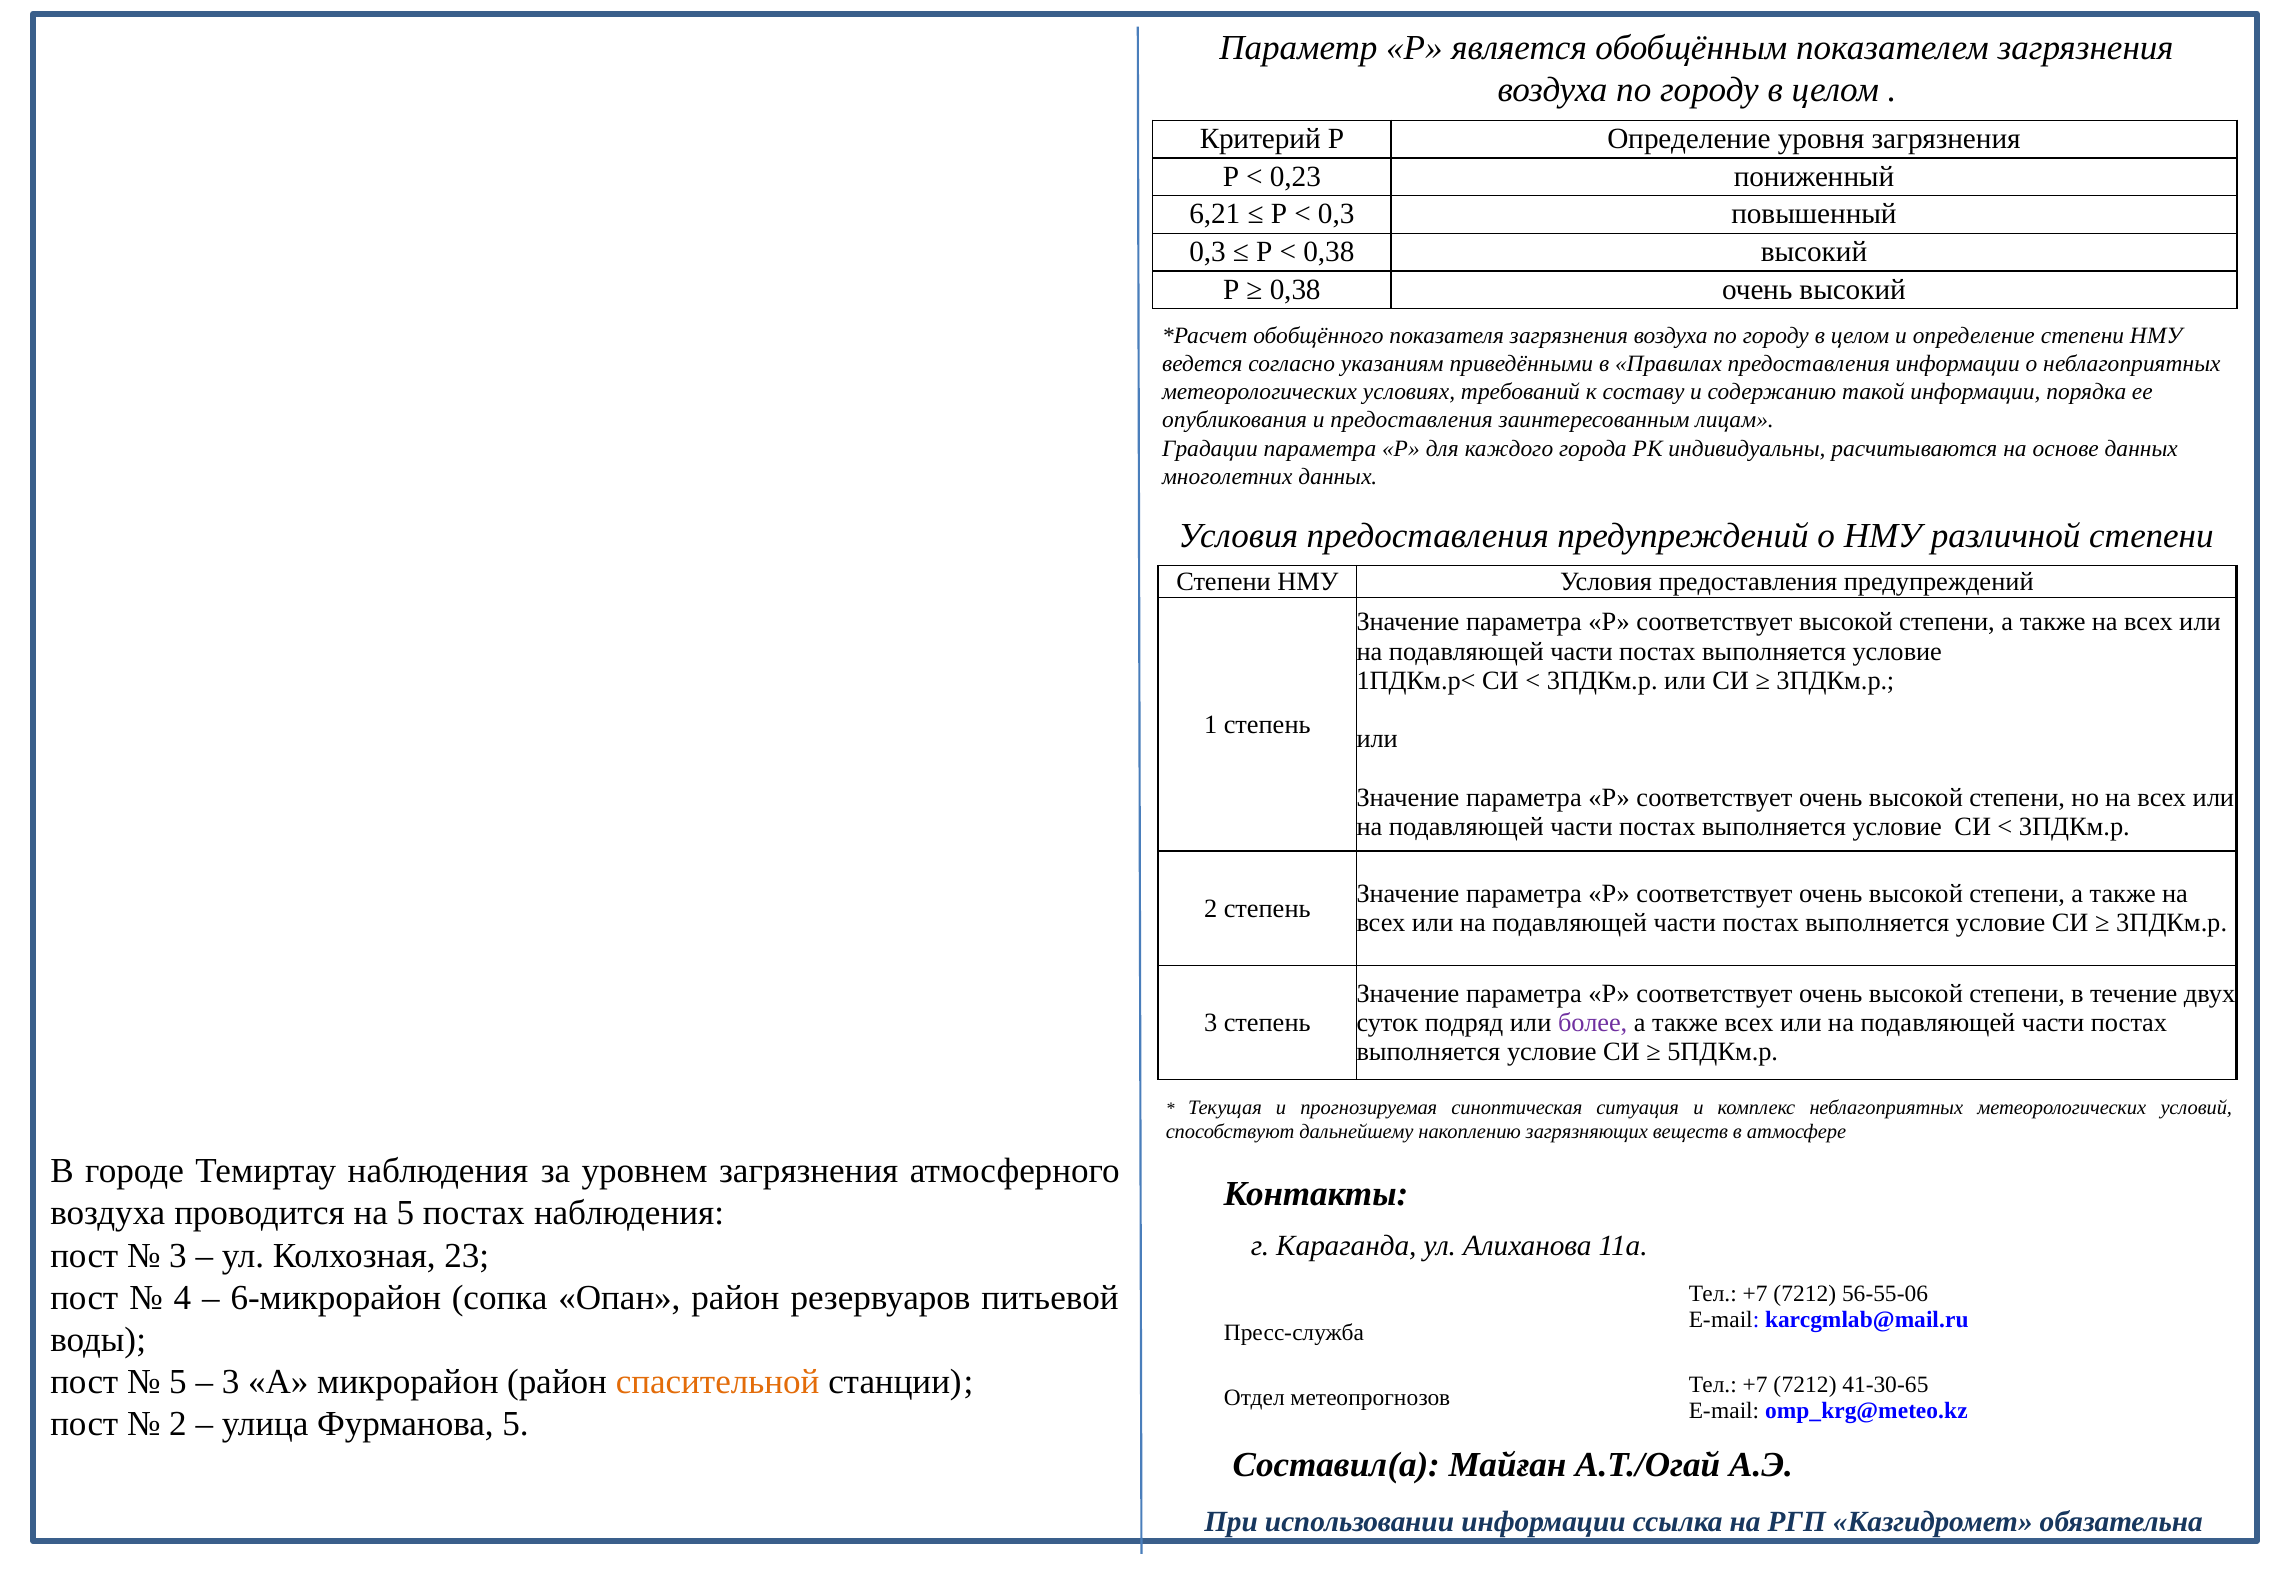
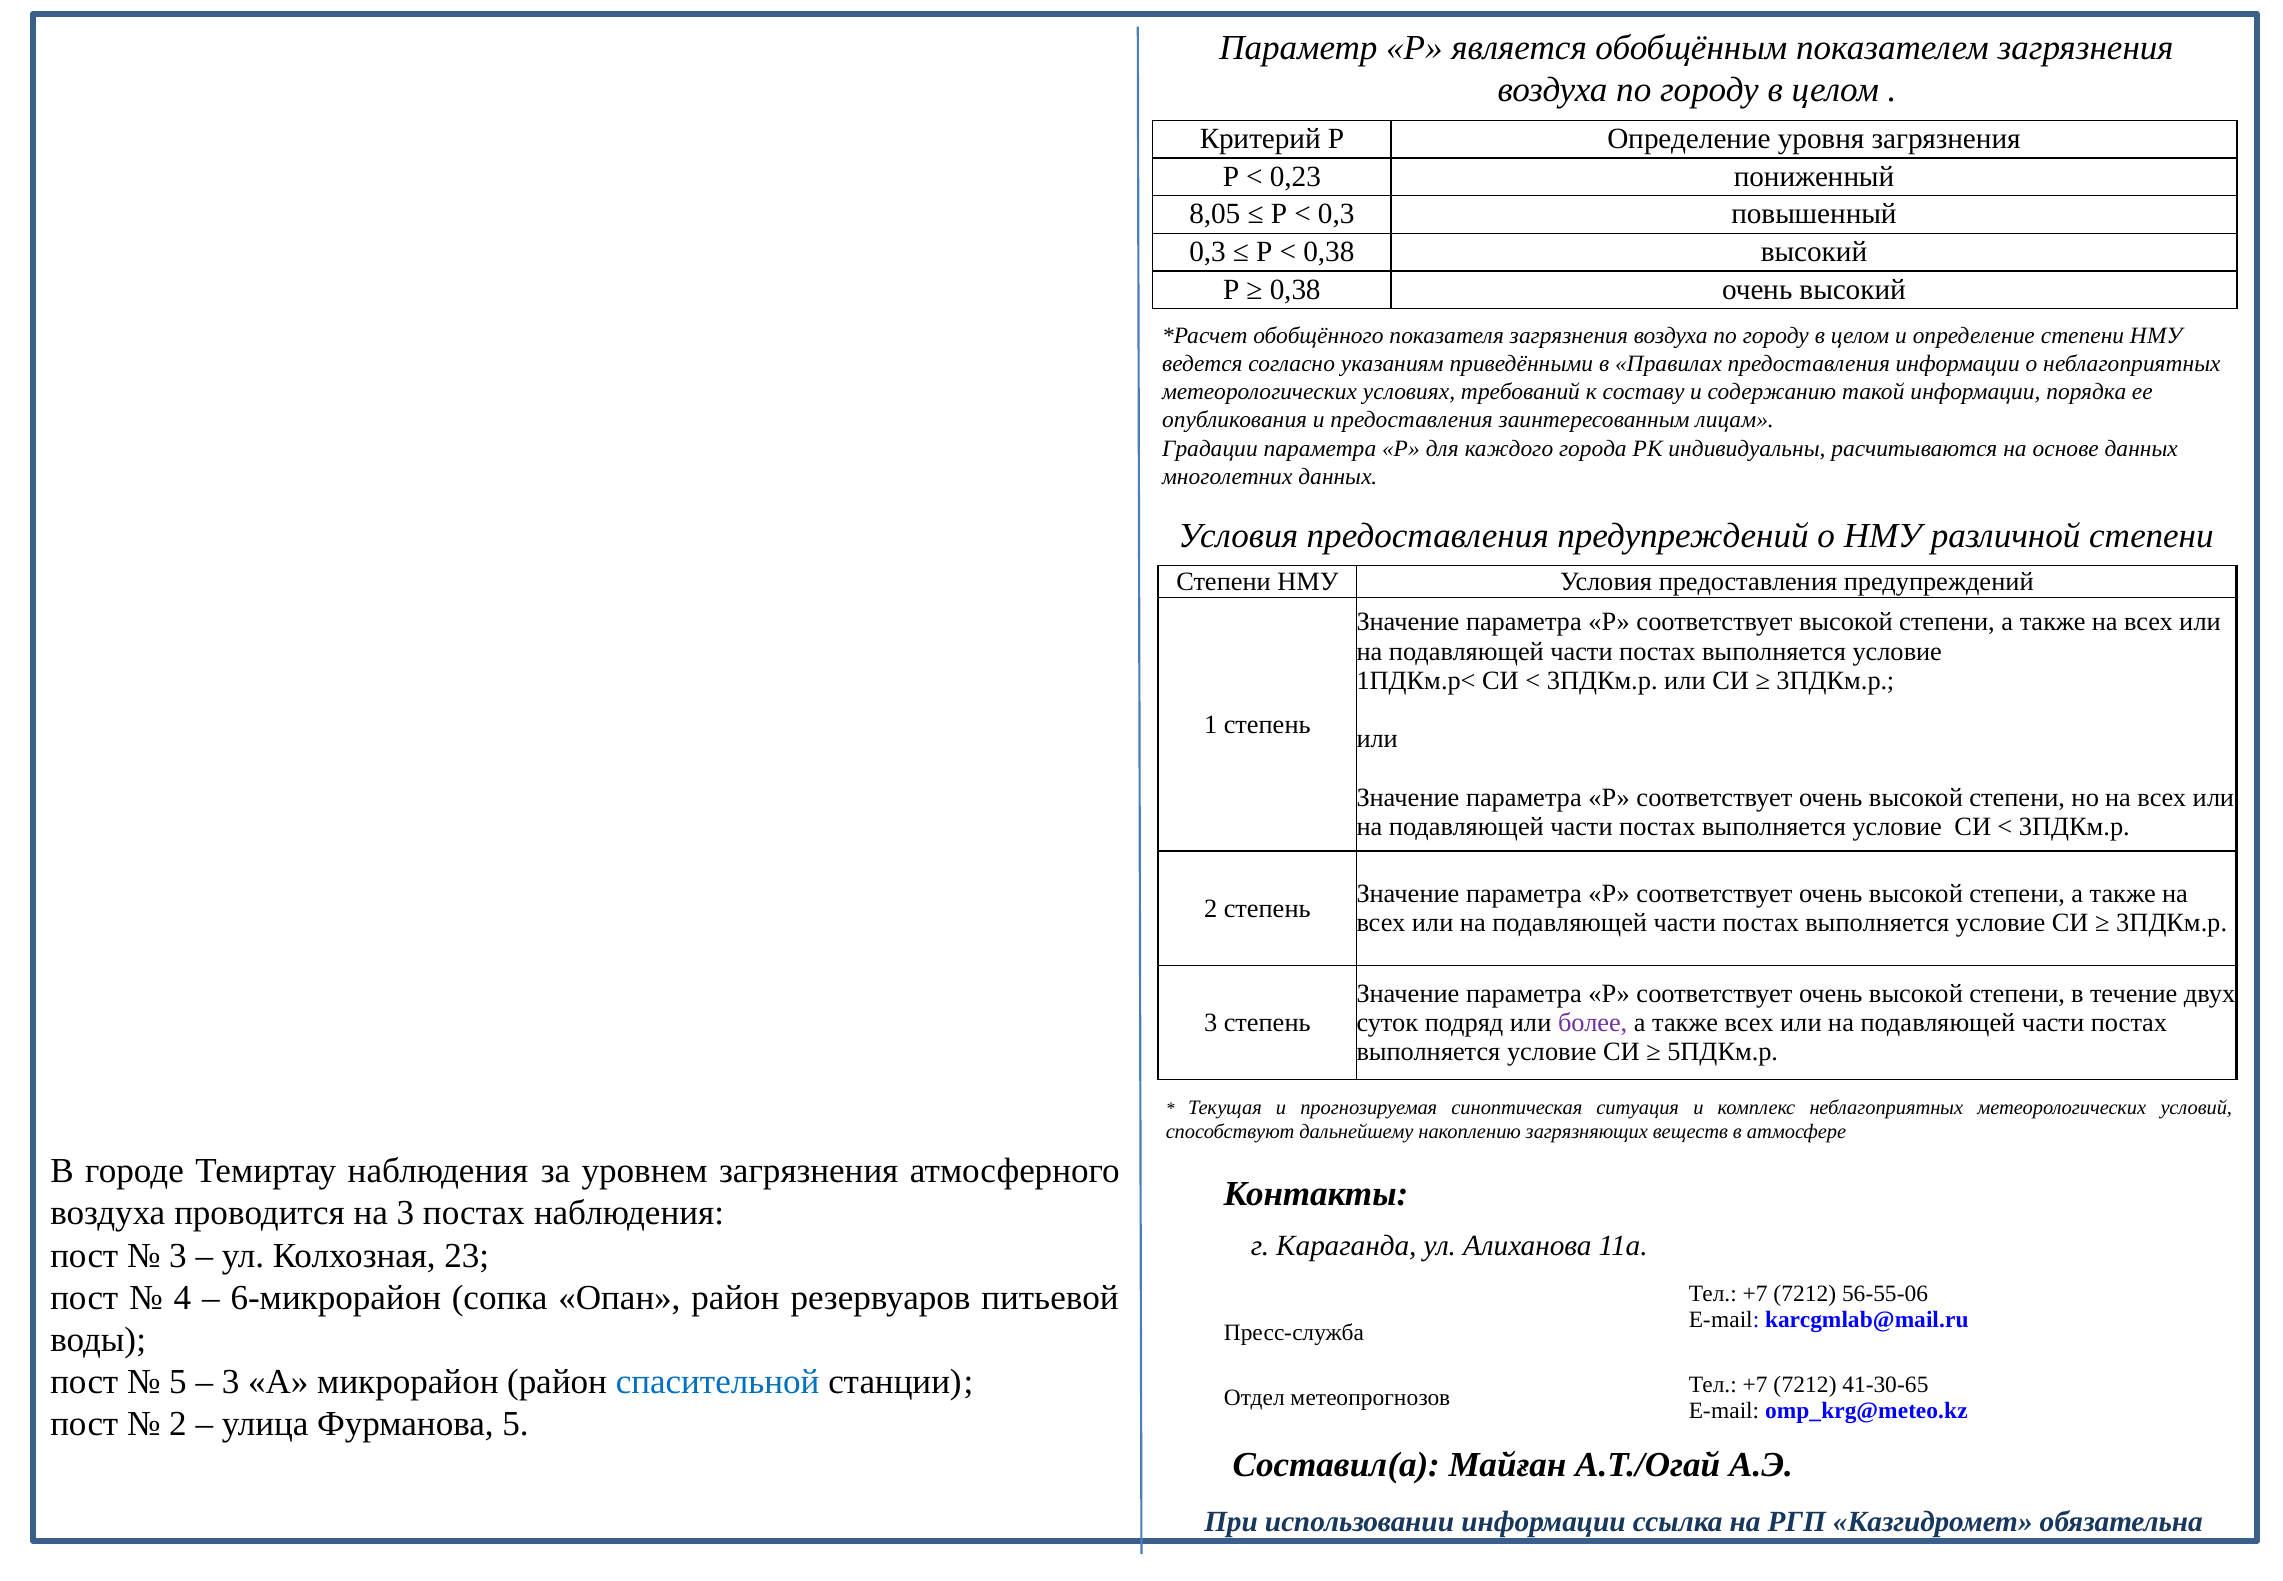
6,21: 6,21 -> 8,05 (1215, 214)
на 5: 5 -> 3 (405, 1213)
спасительной colour: orange -> blue (718, 1382)
